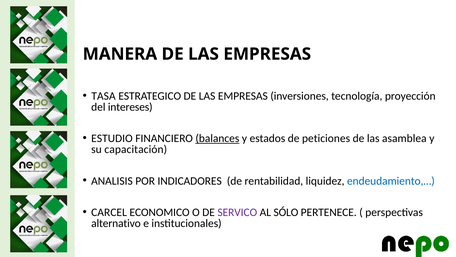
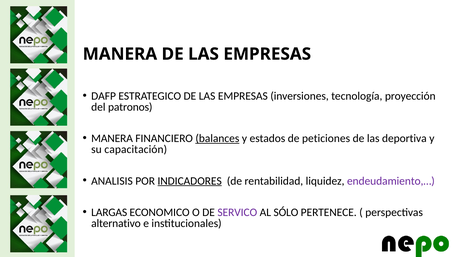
TASA: TASA -> DAFP (104, 96)
intereses: intereses -> patronos (130, 107)
ESTUDIO: ESTUDIO -> MANERA (112, 138)
asamblea: asamblea -> deportiva (404, 138)
INDICADORES underline: none -> present (190, 181)
endeudamiento,… colour: blue -> purple (391, 181)
CARCEL: CARCEL -> LARGAS (109, 212)
